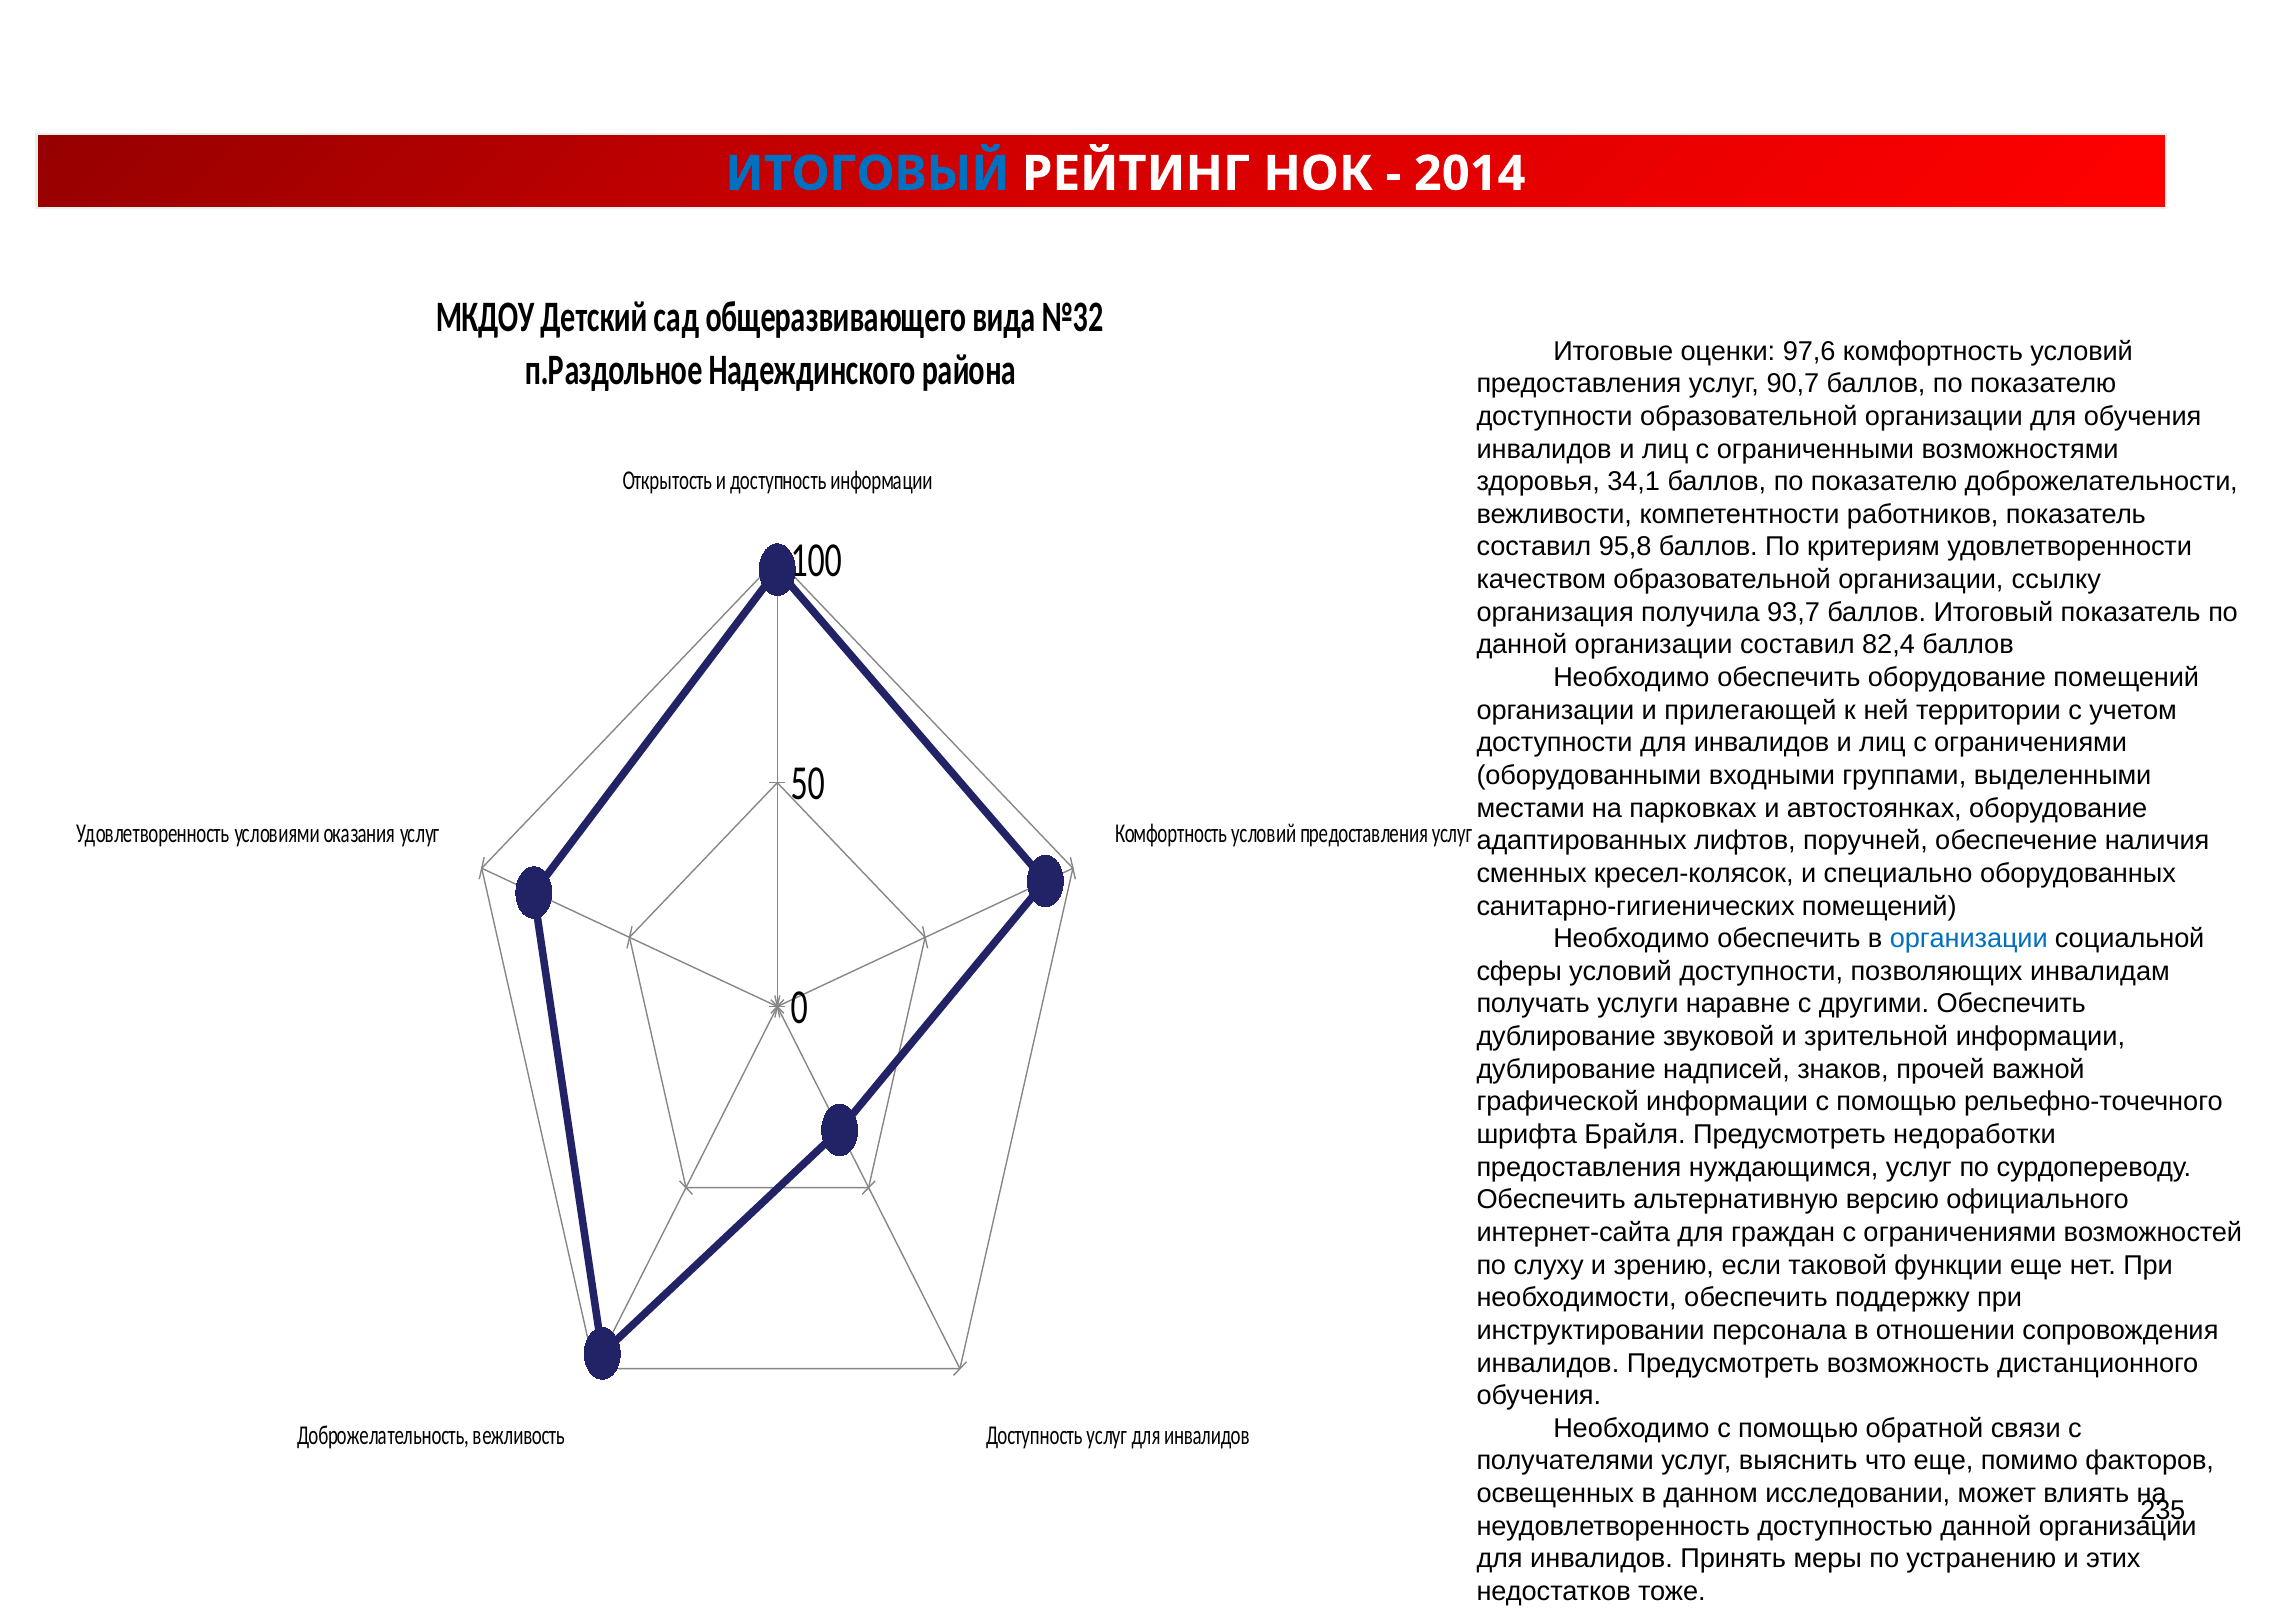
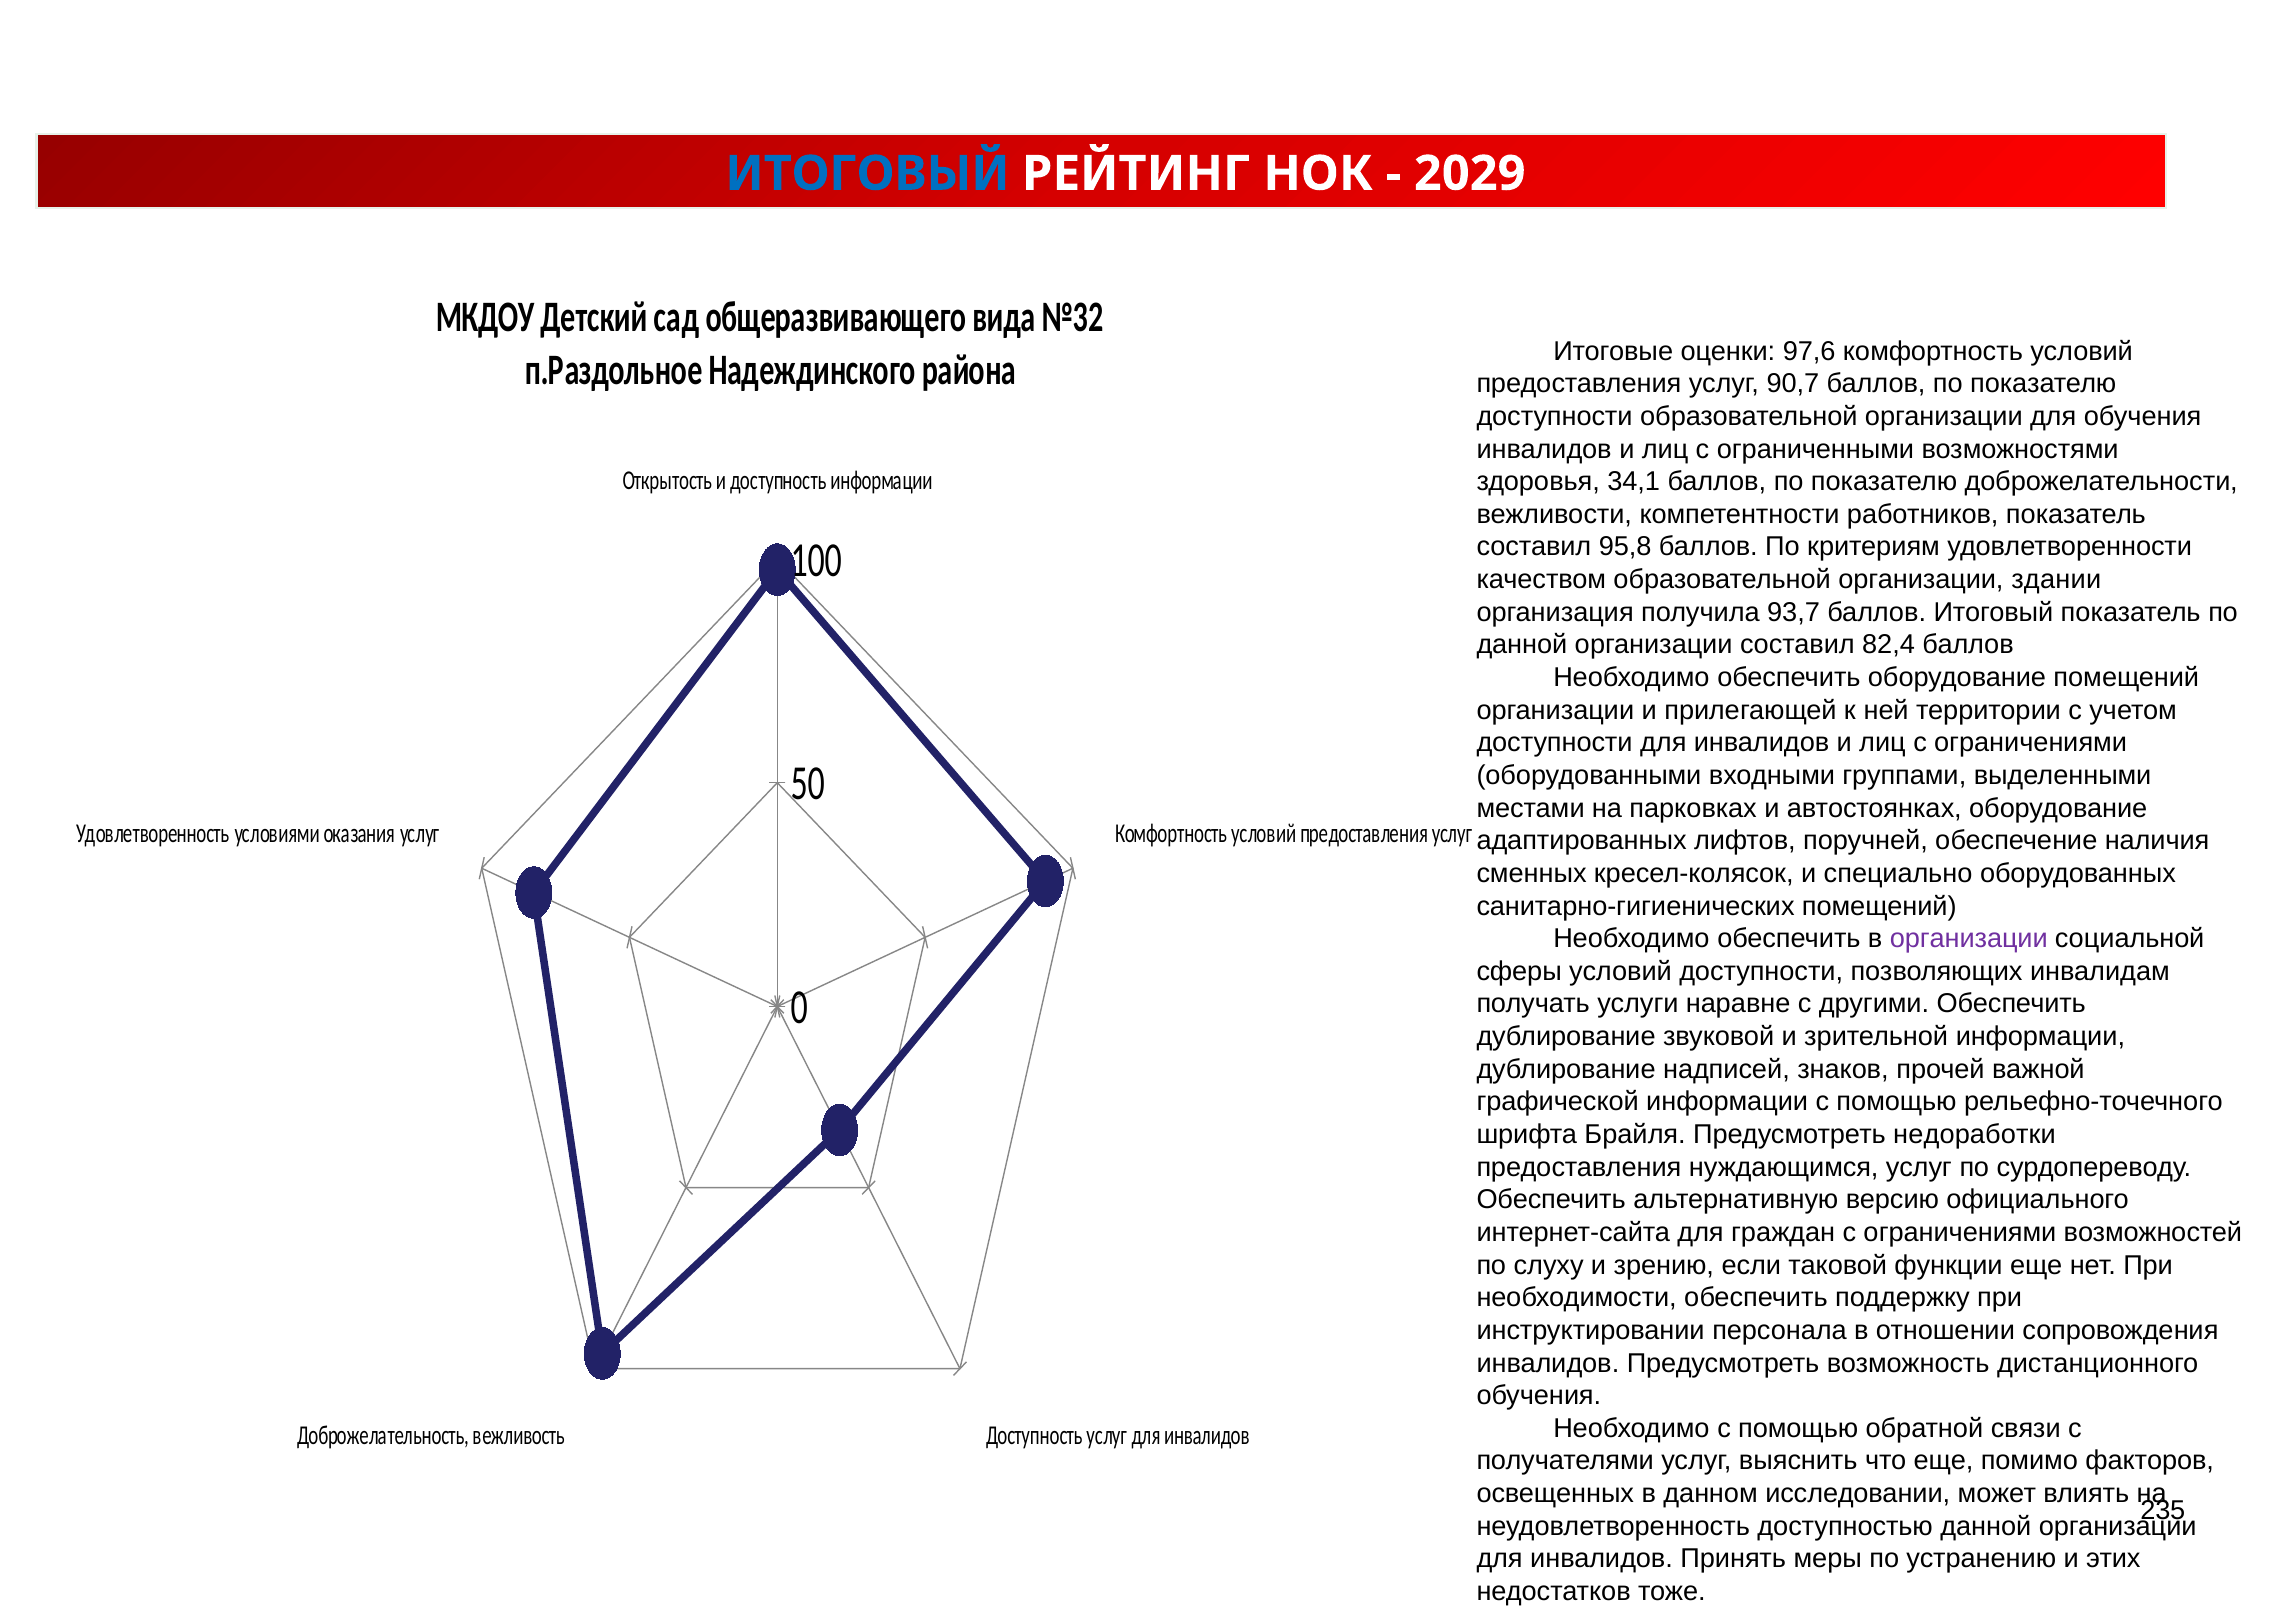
2014: 2014 -> 2029 (1470, 174)
ссылку: ссылку -> здании (2056, 580)
организации colour: blue -> purple (1969, 939)
